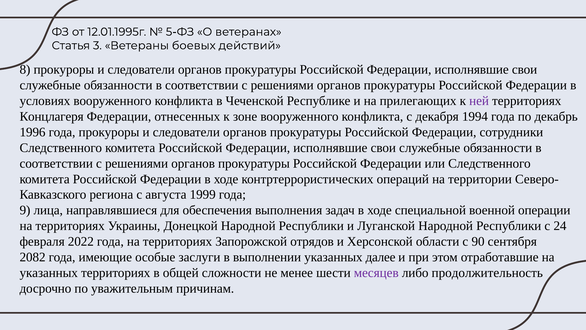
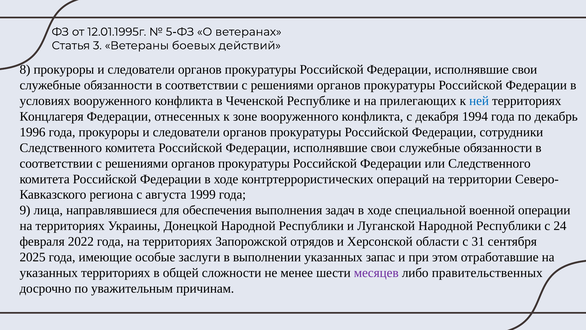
ней colour: purple -> blue (479, 101)
90: 90 -> 31 (478, 241)
2082: 2082 -> 2025 (33, 257)
далее: далее -> запас (380, 257)
продолжительность: продолжительность -> правительственных (487, 273)
